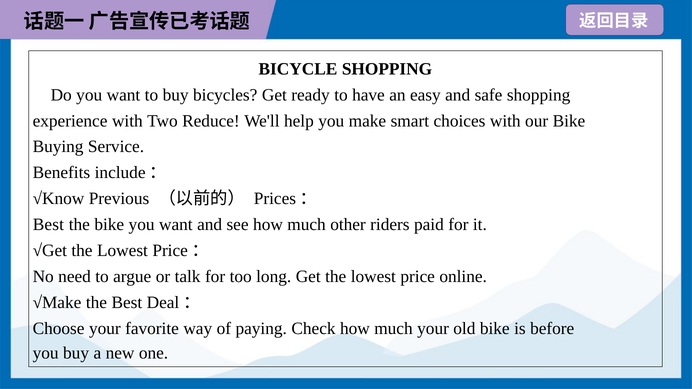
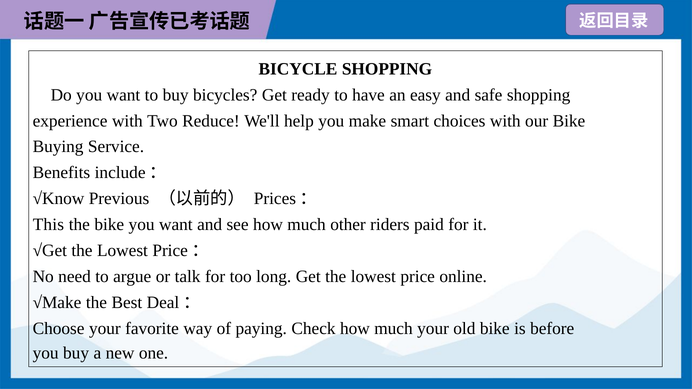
Best: Best -> This (48, 225)
